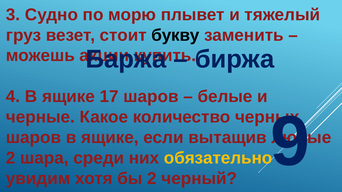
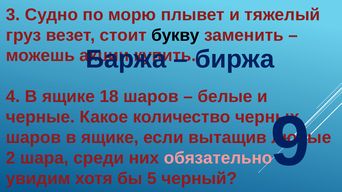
17: 17 -> 18 (109, 97)
обязательно colour: yellow -> pink (218, 158)
бы 2: 2 -> 5 (152, 179)
